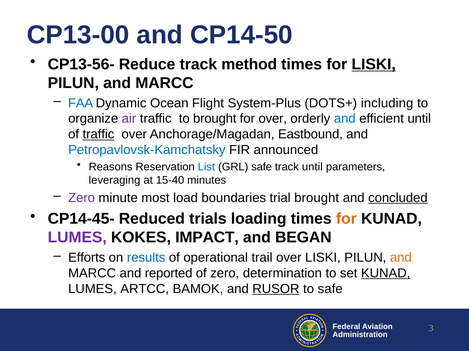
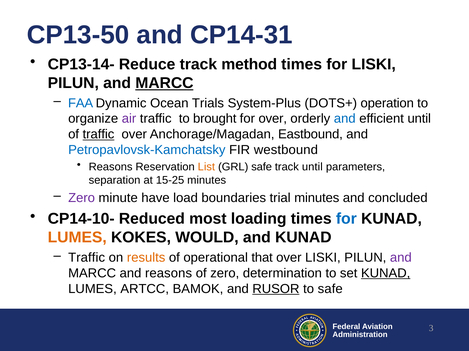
CP13-00: CP13-00 -> CP13-50 (78, 35)
CP14-50: CP14-50 -> CP14-31 (241, 35)
CP13-56-: CP13-56- -> CP13-14- (81, 64)
LISKI underline: present -> none (374, 64)
MARCC underline: none -> present (164, 83)
Flight: Flight -> Trials (208, 103)
including: including -> operation (387, 103)
announced: announced -> westbound (286, 150)
List colour: blue -> orange (206, 167)
leveraging: leveraging -> separation (115, 180)
15-40: 15-40 -> 15-25 (170, 180)
most: most -> have (155, 198)
trial brought: brought -> minutes (317, 198)
concluded underline: present -> none (398, 198)
CP14-45-: CP14-45- -> CP14-10- (81, 219)
trials: trials -> most (208, 219)
for colour: orange -> blue (346, 219)
LUMES colour: purple -> orange (77, 238)
IMPACT: IMPACT -> WOULD (207, 238)
and BEGAN: BEGAN -> KUNAD (303, 238)
Efforts: Efforts -> Traffic (87, 258)
results colour: blue -> orange (146, 258)
trail: trail -> that (262, 258)
and colour: orange -> purple (401, 258)
and reported: reported -> reasons (169, 274)
